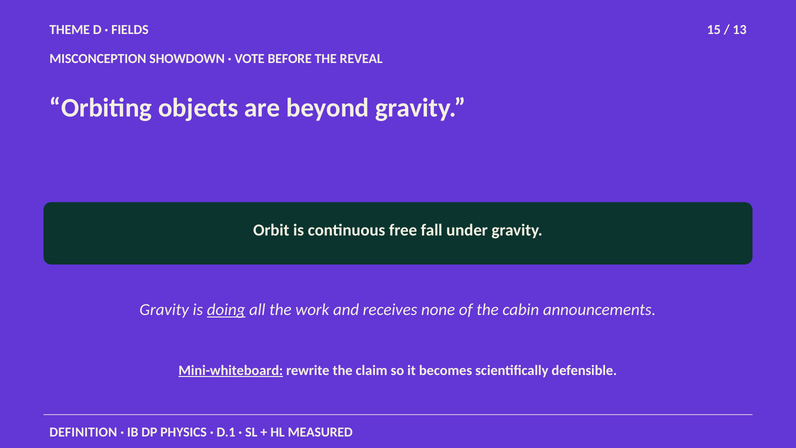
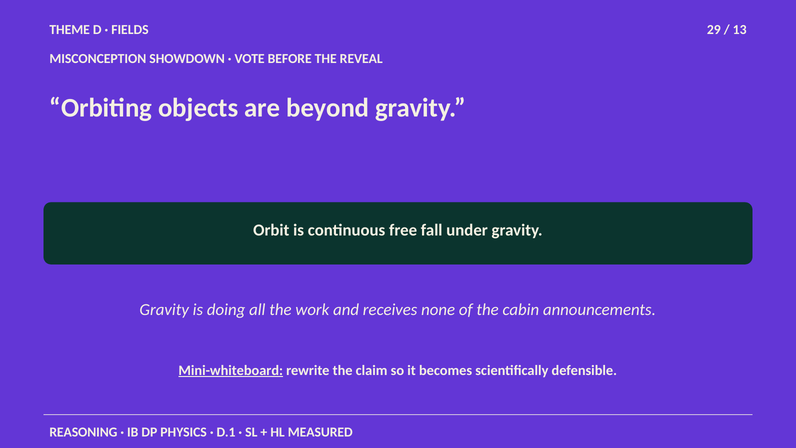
15: 15 -> 29 (714, 30)
doing underline: present -> none (226, 310)
DEFINITION: DEFINITION -> REASONING (83, 432)
